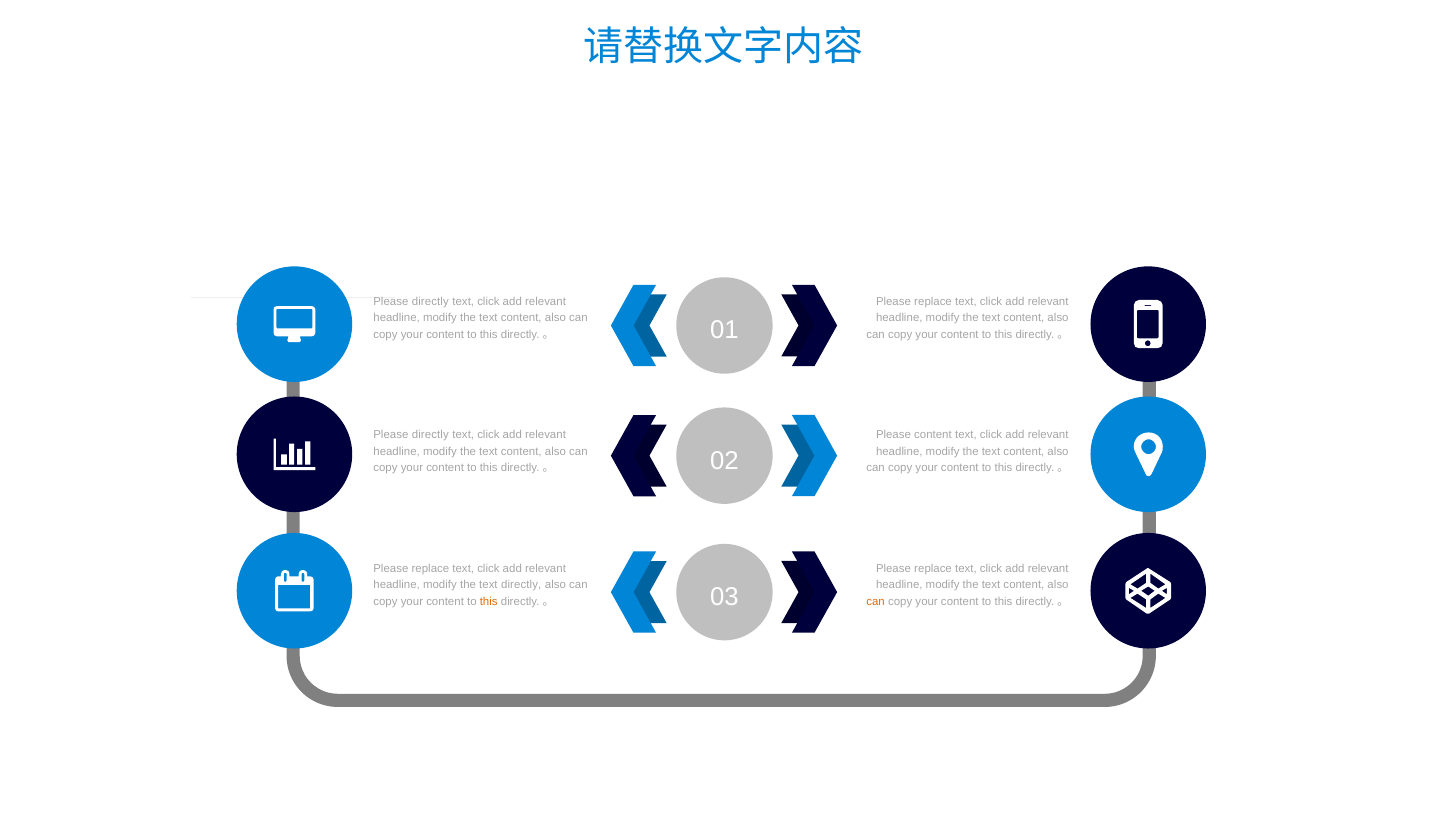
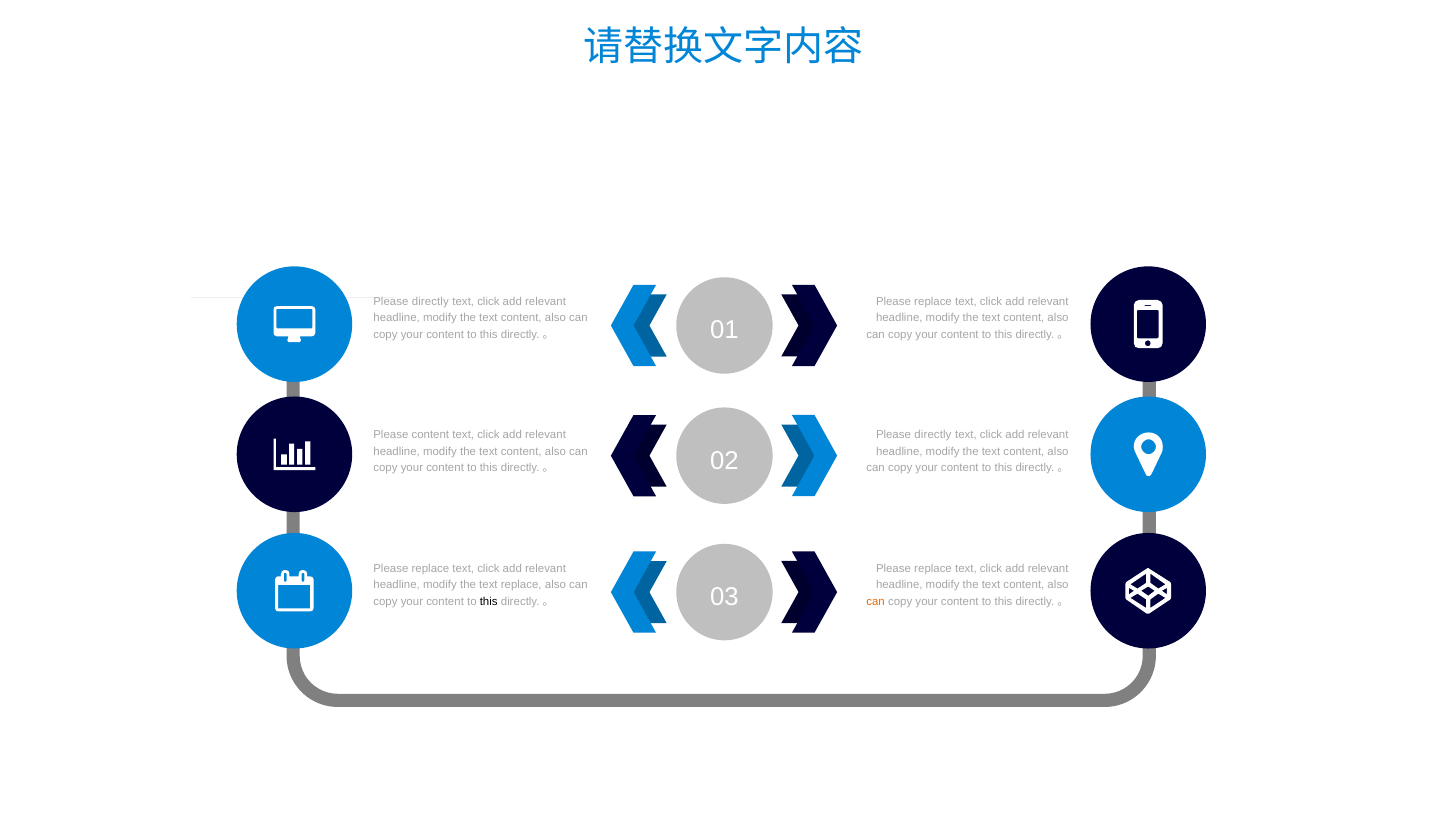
directly: directly -> content (430, 435)
content: content -> directly (933, 435)
text directly: directly -> replace (521, 584)
this colour: orange -> black (489, 601)
